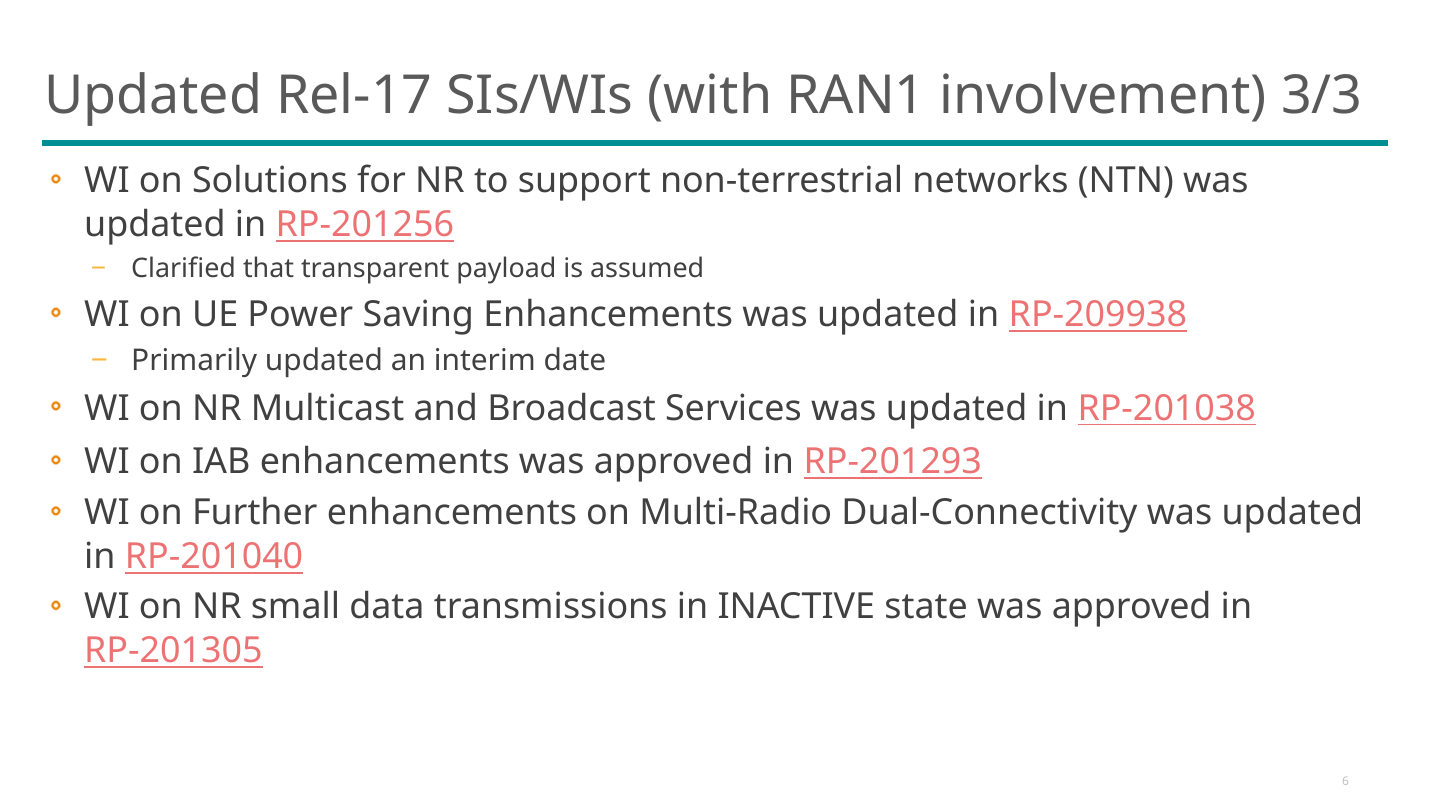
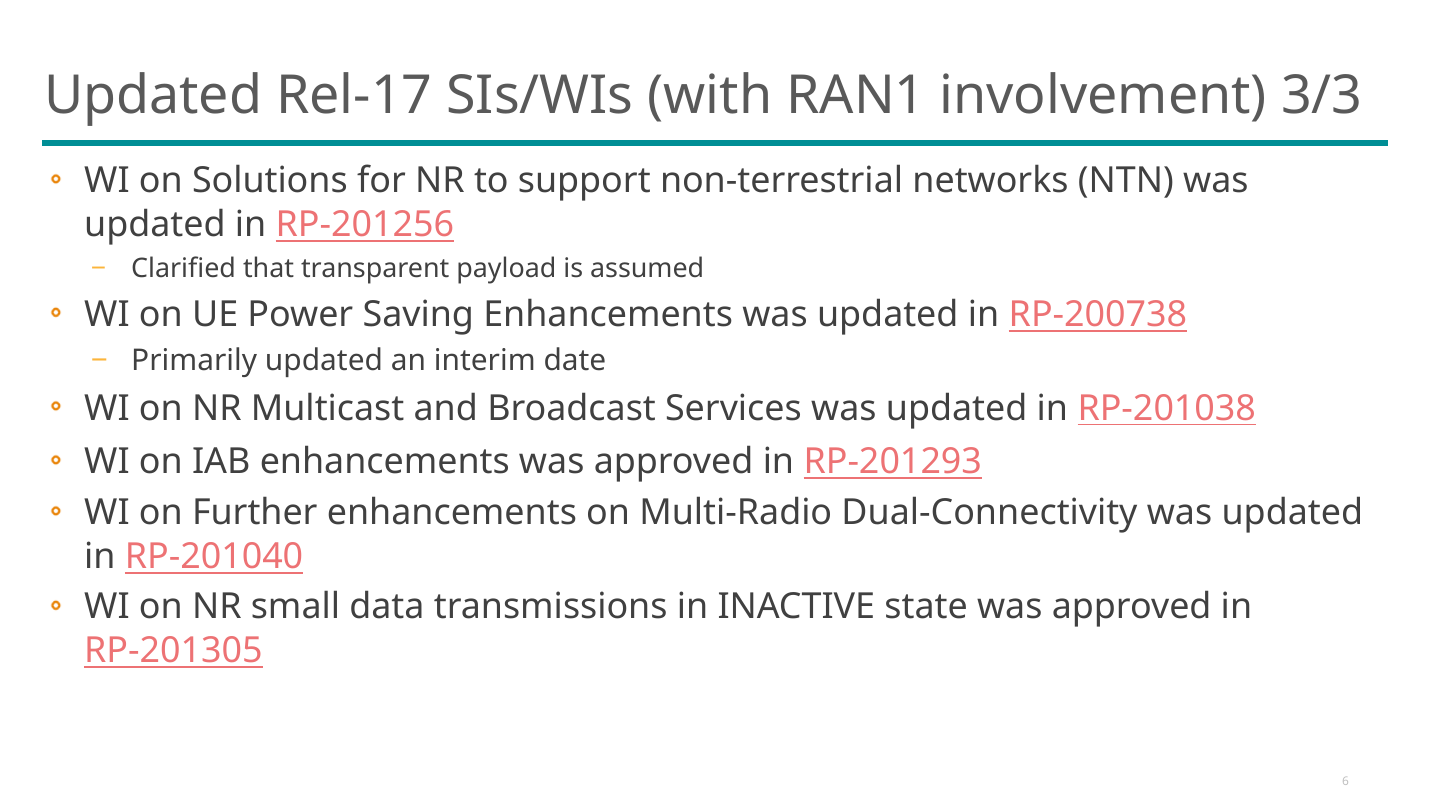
RP-209938: RP-209938 -> RP-200738 (1098, 314)
